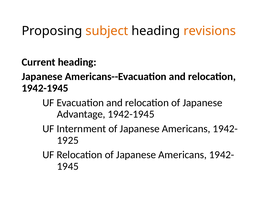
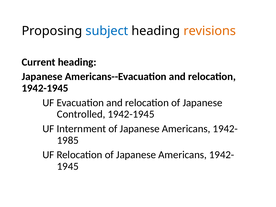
subject colour: orange -> blue (107, 31)
Advantage: Advantage -> Controlled (81, 114)
1925: 1925 -> 1985 (68, 140)
